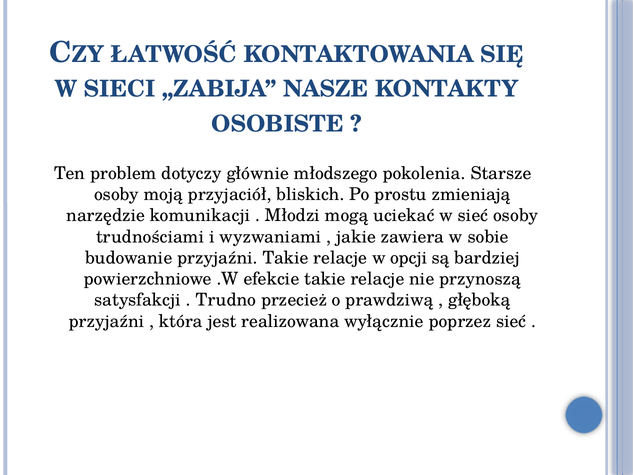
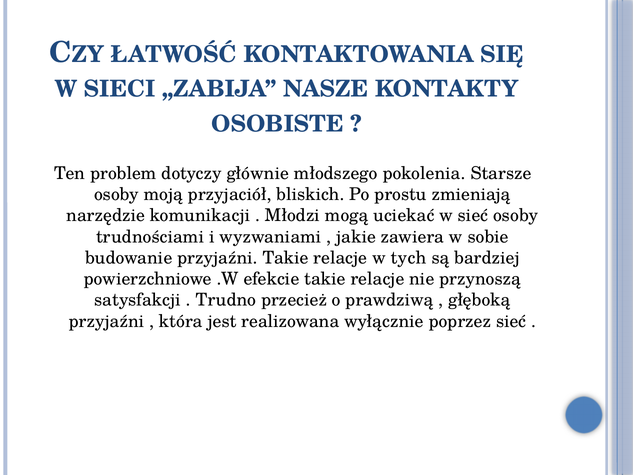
opcji: opcji -> tych (409, 258)
